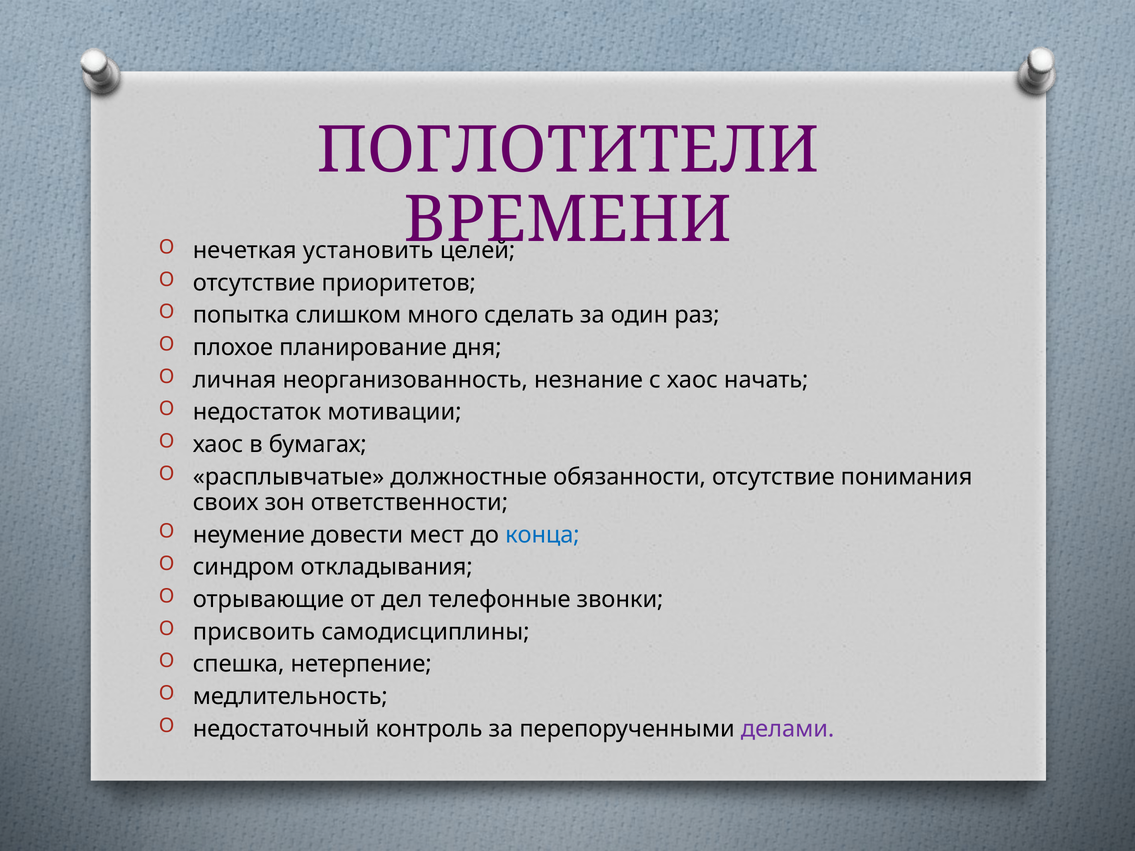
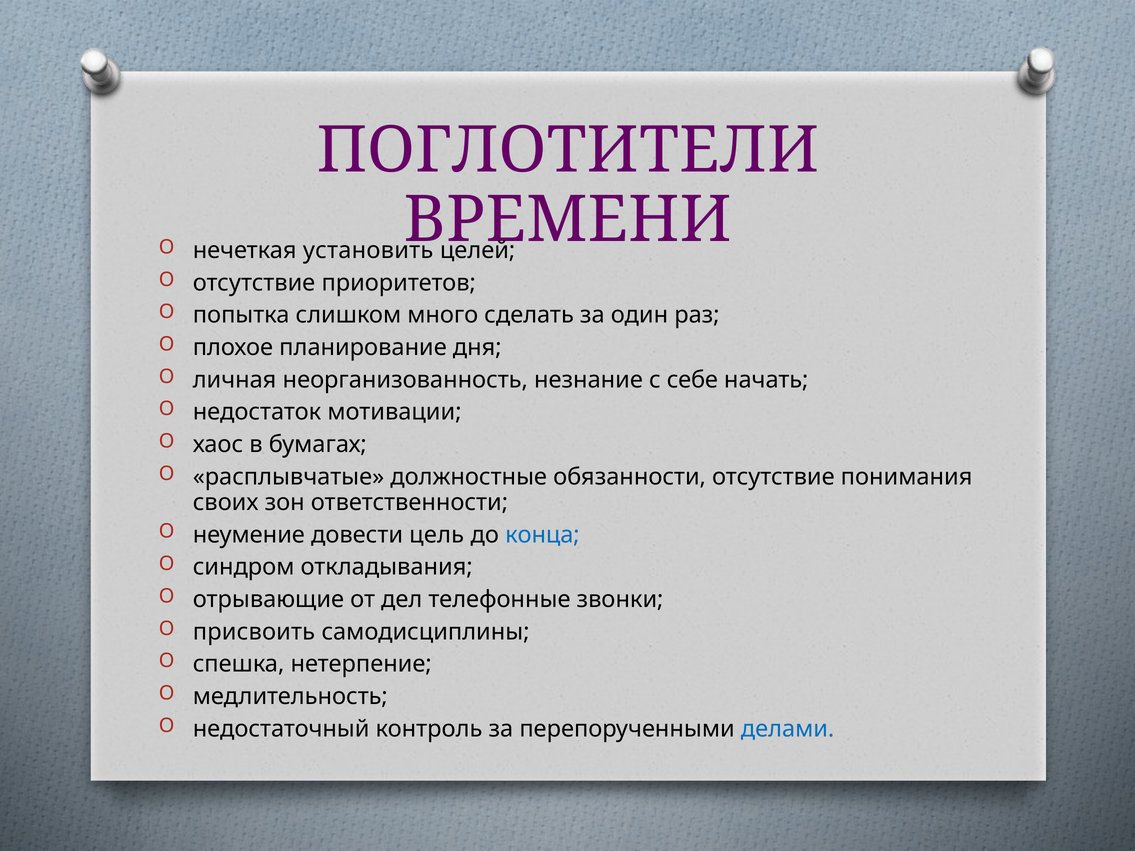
с хаос: хаос -> себе (692, 380)
мест: мест -> цель (437, 535)
делами colour: purple -> blue (788, 729)
